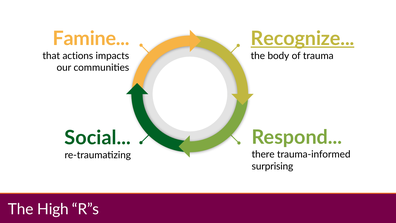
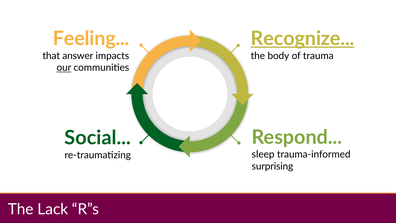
Famine: Famine -> Feeling (91, 39)
actions: actions -> answer (78, 56)
our underline: none -> present (64, 68)
there: there -> sleep (263, 154)
High: High -> Lack (53, 209)
